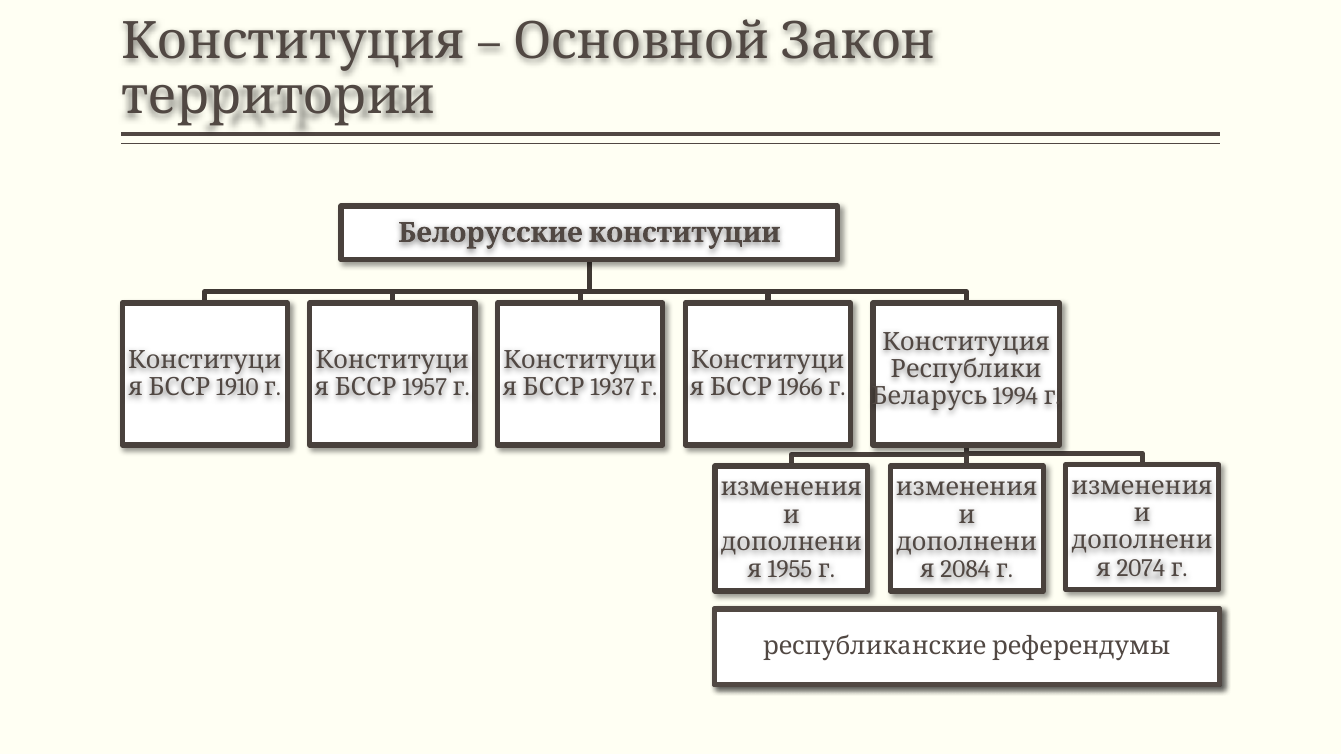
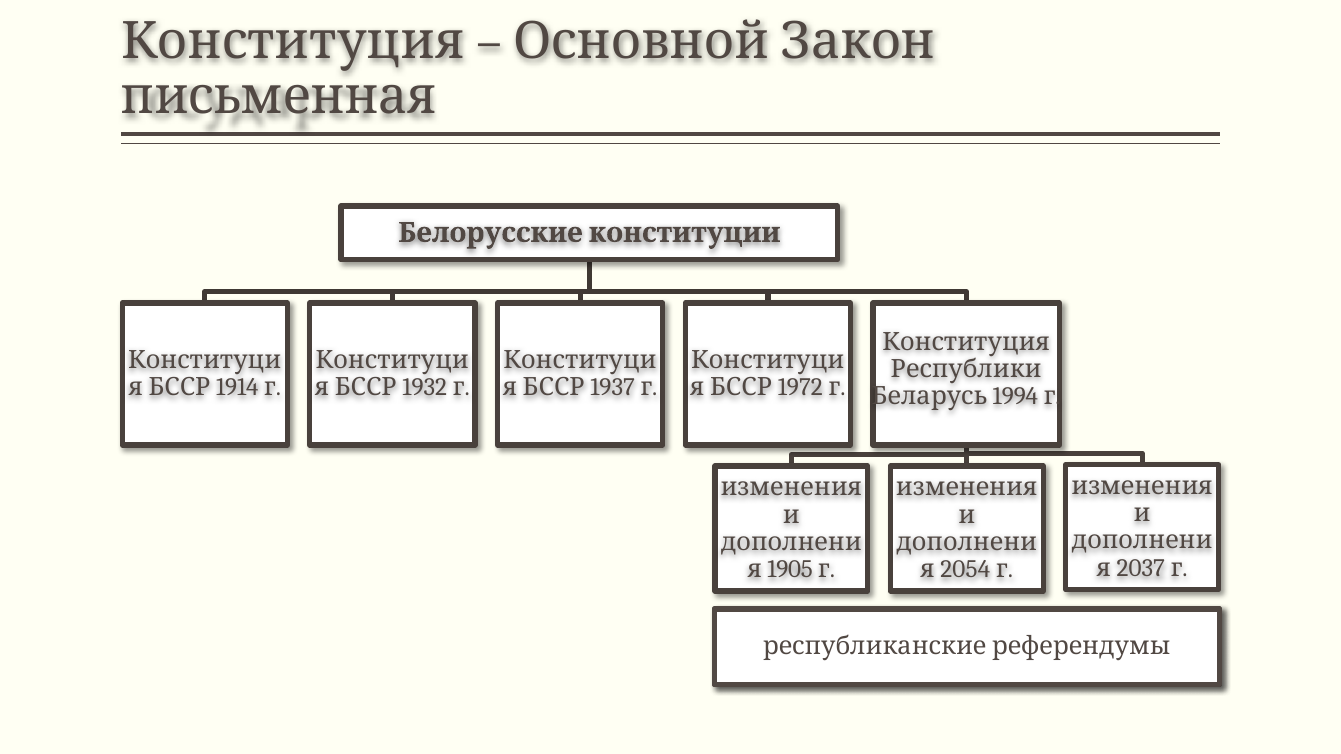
территории: территории -> письменная (279, 97)
1910: 1910 -> 1914 (237, 388)
1957: 1957 -> 1932 (425, 388)
1966: 1966 -> 1972 (800, 388)
2074: 2074 -> 2037 (1141, 568)
1955: 1955 -> 1905 (790, 569)
2084: 2084 -> 2054 (965, 569)
